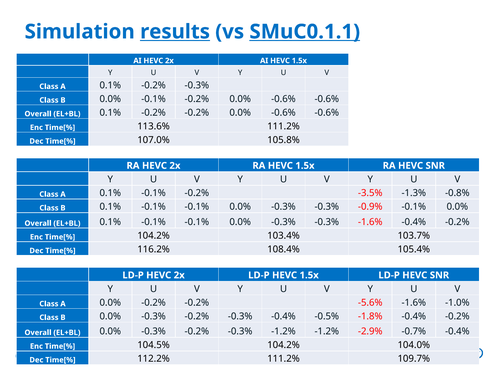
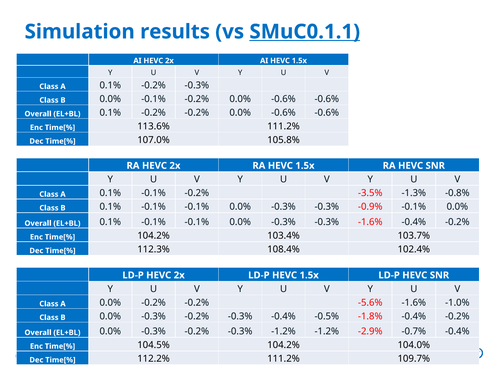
results underline: present -> none (175, 32)
116.2%: 116.2% -> 112.3% (154, 249)
105.4%: 105.4% -> 102.4% (414, 249)
